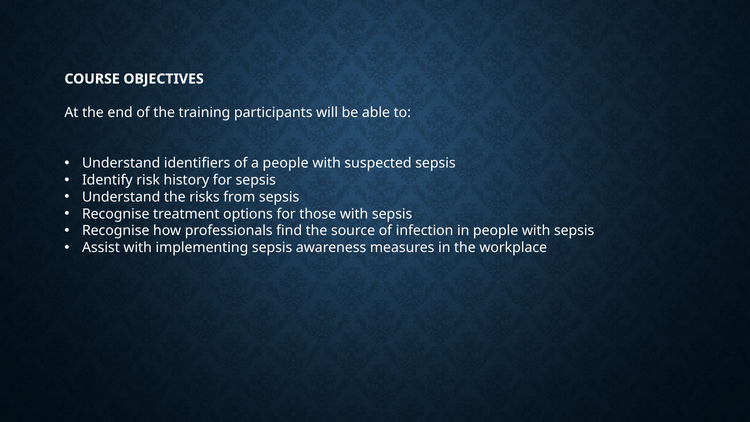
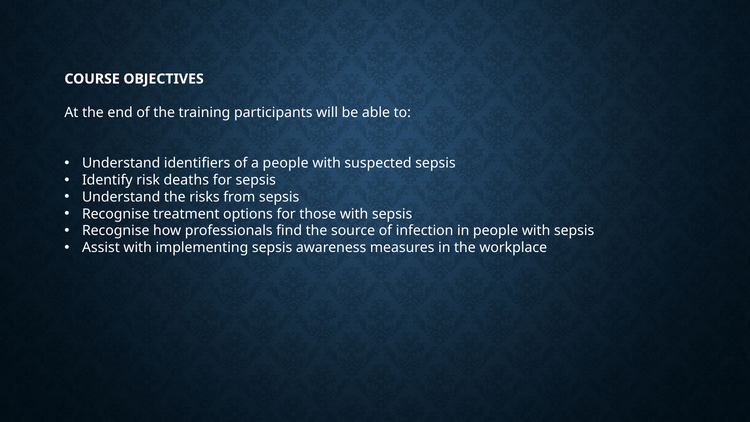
history: history -> deaths (186, 180)
